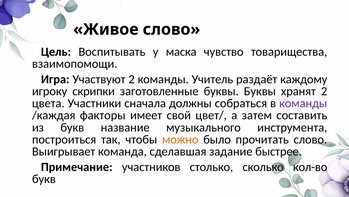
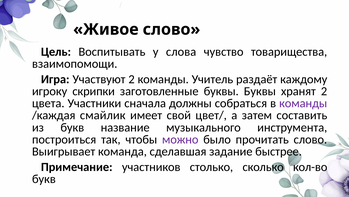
маска: маска -> слова (181, 52)
факторы: факторы -> смайлик (103, 115)
можно colour: orange -> purple (180, 139)
